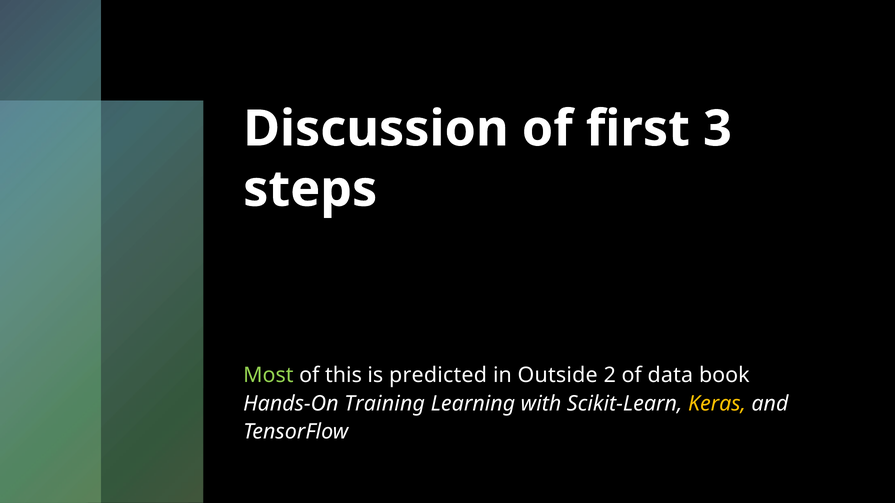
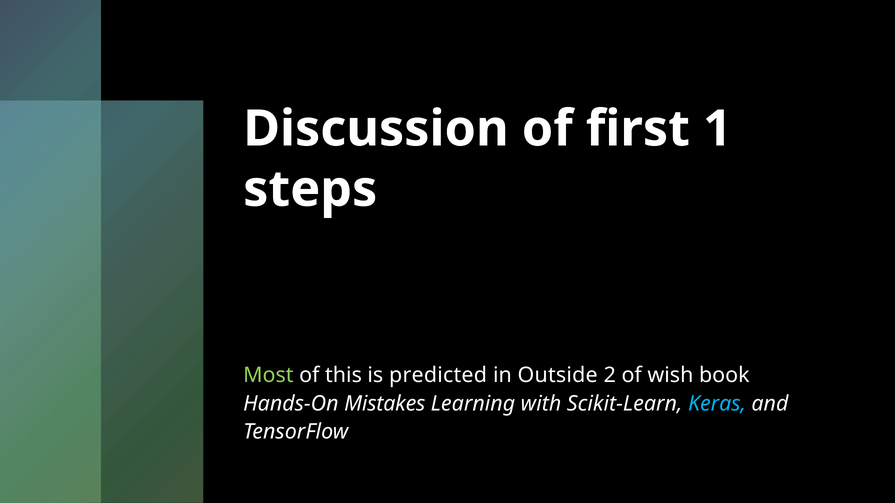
3: 3 -> 1 (717, 129)
data: data -> wish (670, 376)
Training: Training -> Mistakes (385, 404)
Keras colour: yellow -> light blue (717, 404)
